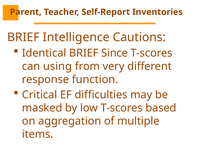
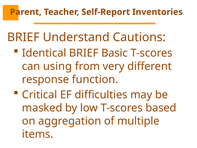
Intelligence: Intelligence -> Understand (76, 37)
Since: Since -> Basic (115, 53)
